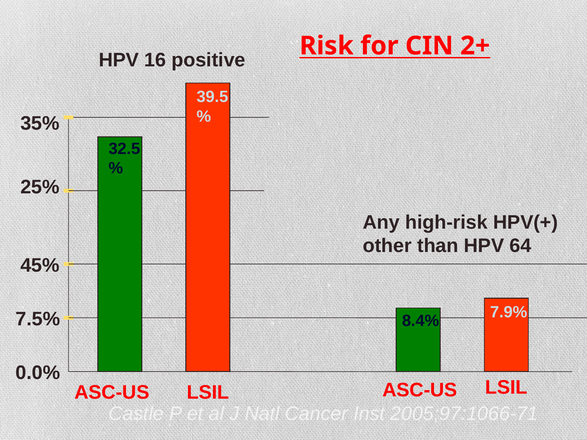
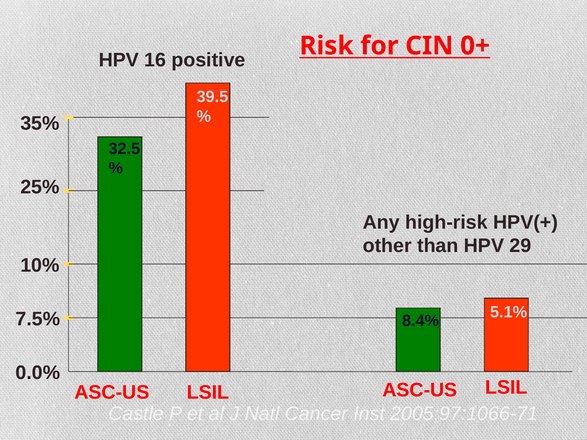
2+: 2+ -> 0+ (475, 46)
64: 64 -> 29 (520, 246)
45%: 45% -> 10% (40, 265)
7.9%: 7.9% -> 5.1% (509, 312)
